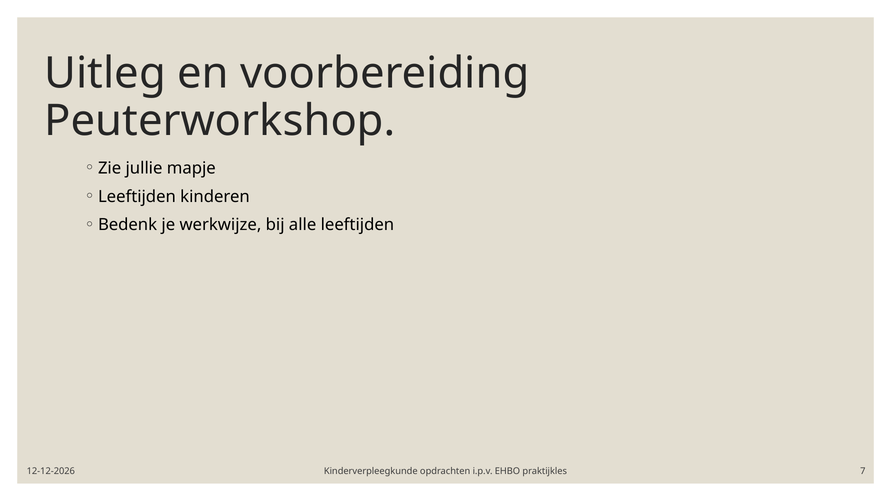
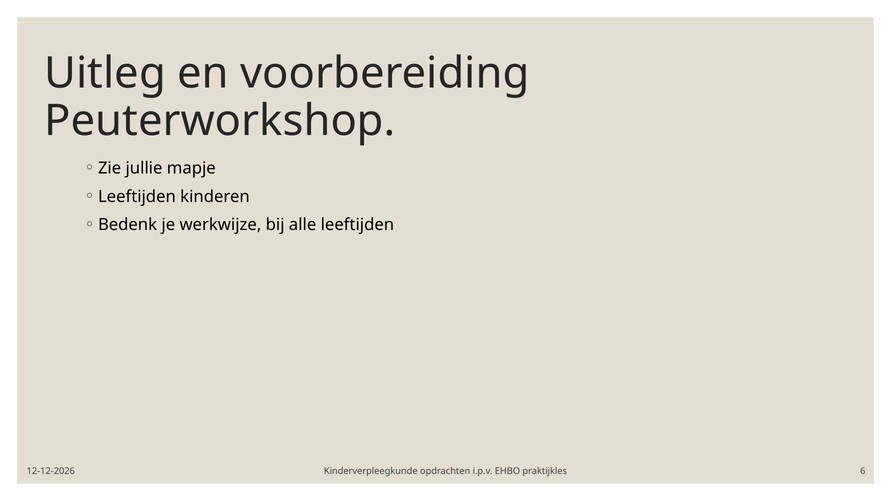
7: 7 -> 6 (863, 471)
